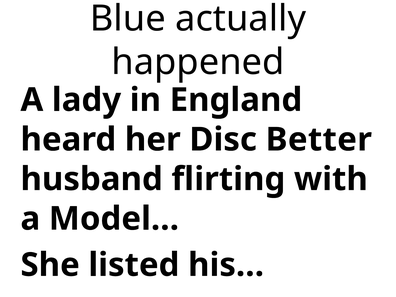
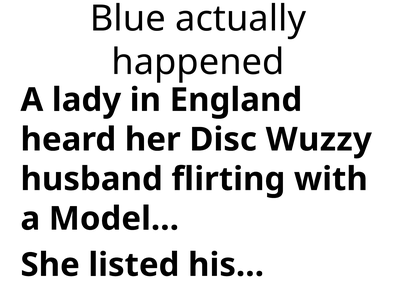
Better: Better -> Wuzzy (319, 140)
